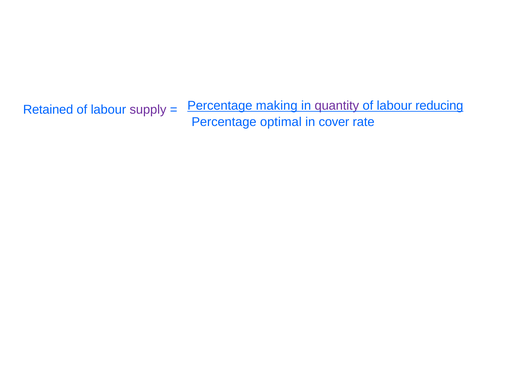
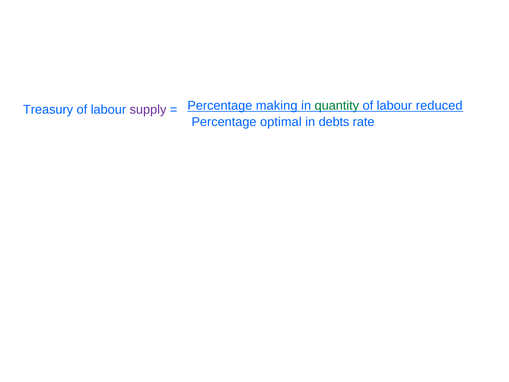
Retained: Retained -> Treasury (48, 110)
quantity colour: purple -> green (337, 106)
reducing: reducing -> reduced (439, 106)
cover: cover -> debts (334, 122)
